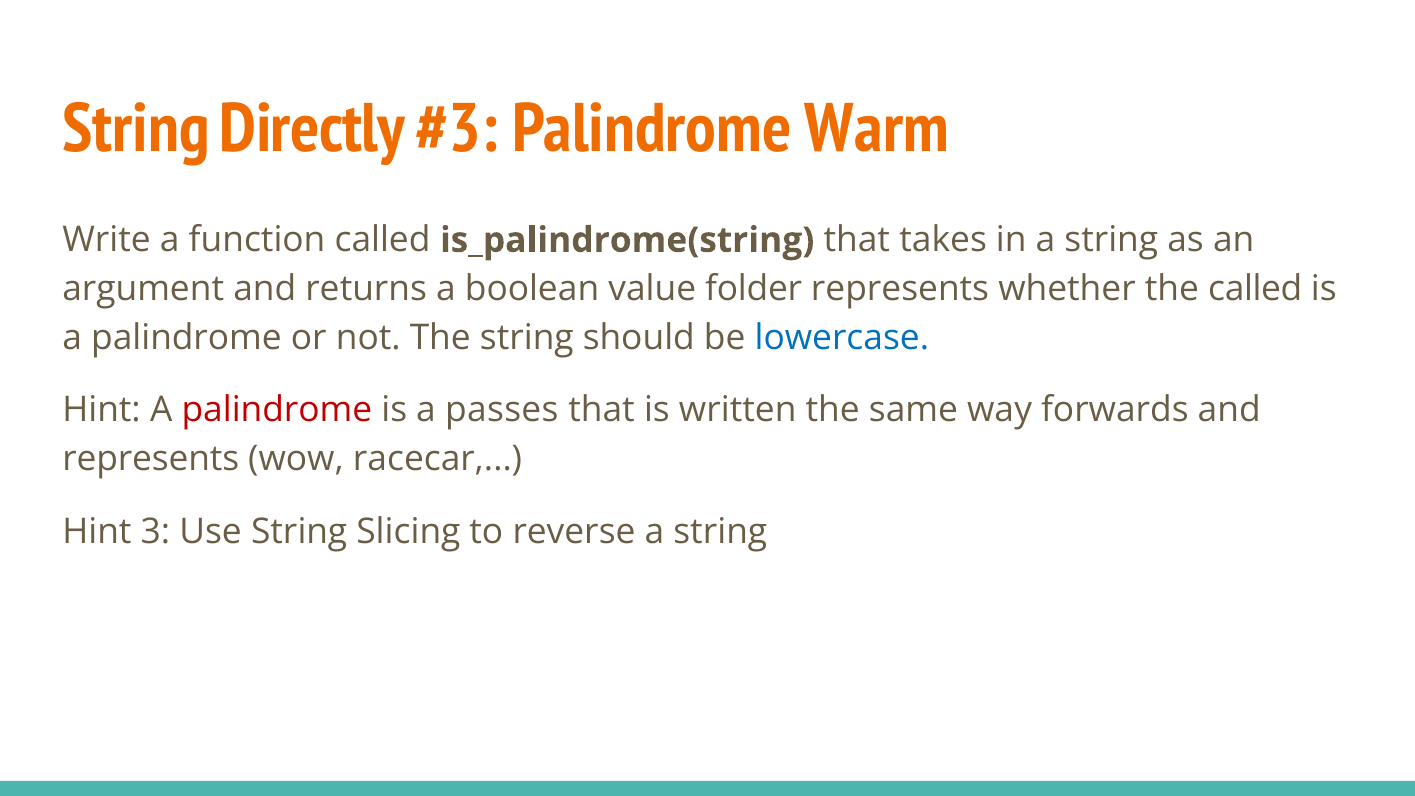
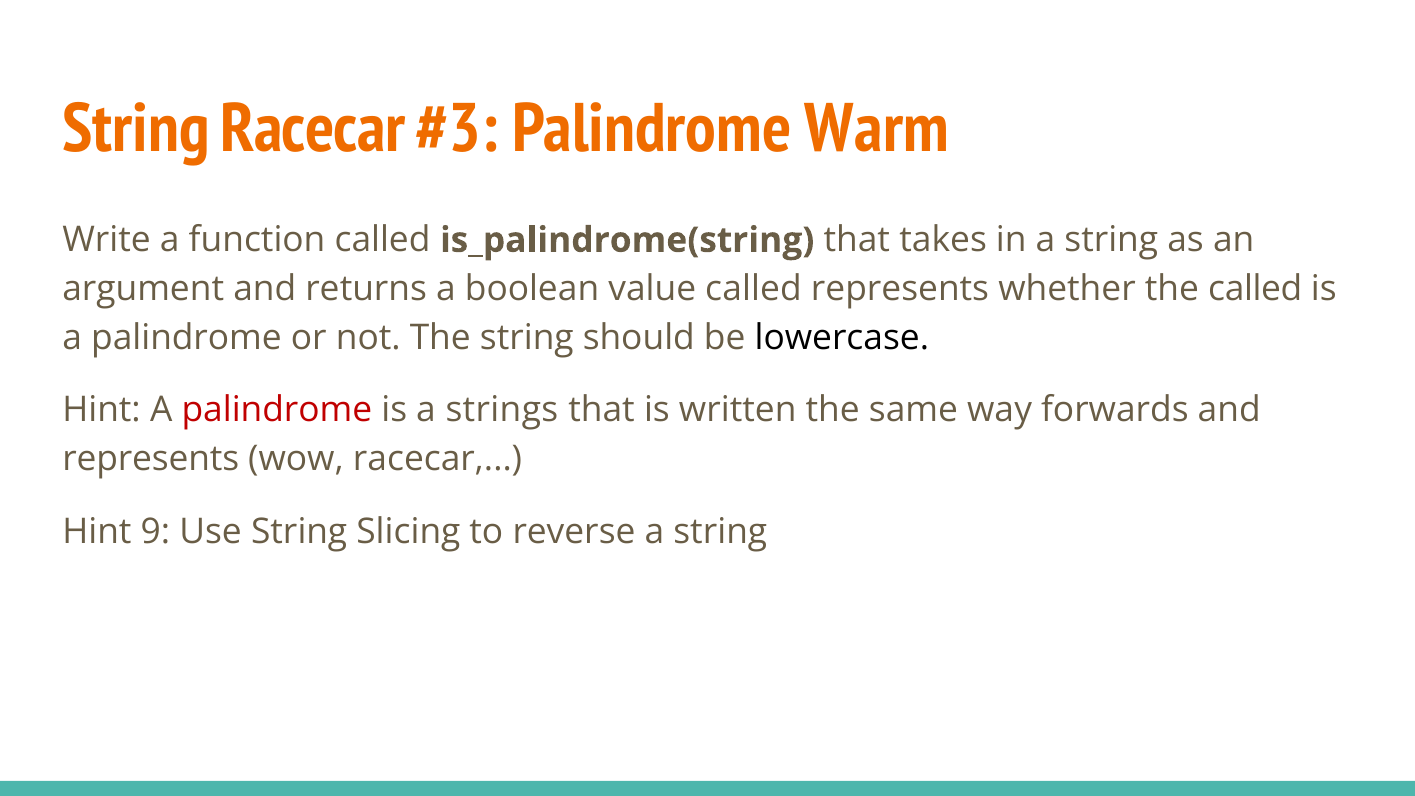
String Directly: Directly -> Racecar (313, 129)
value folder: folder -> called (753, 289)
lowercase colour: blue -> black (842, 338)
passes: passes -> strings (502, 410)
3: 3 -> 9 (155, 531)
